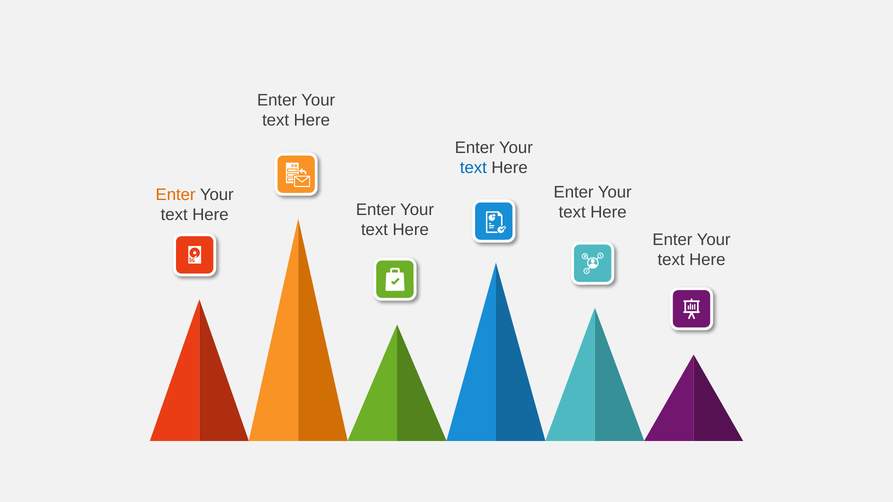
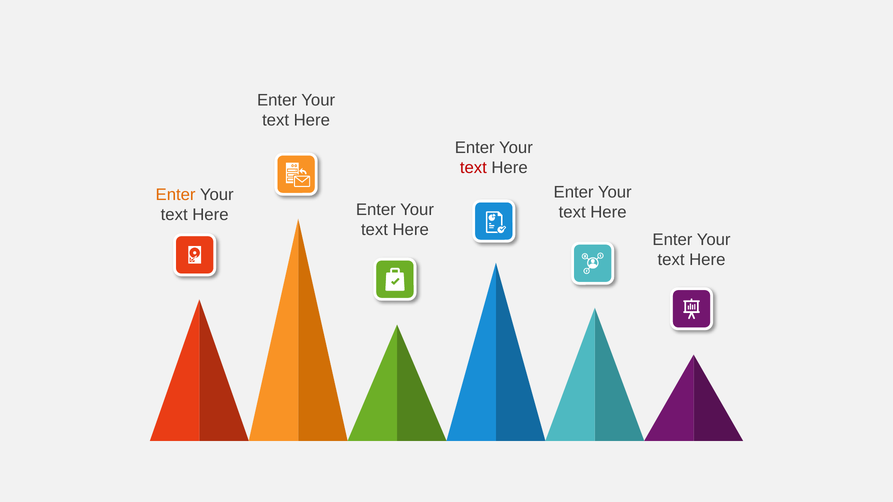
text colour: blue -> red (473, 168)
